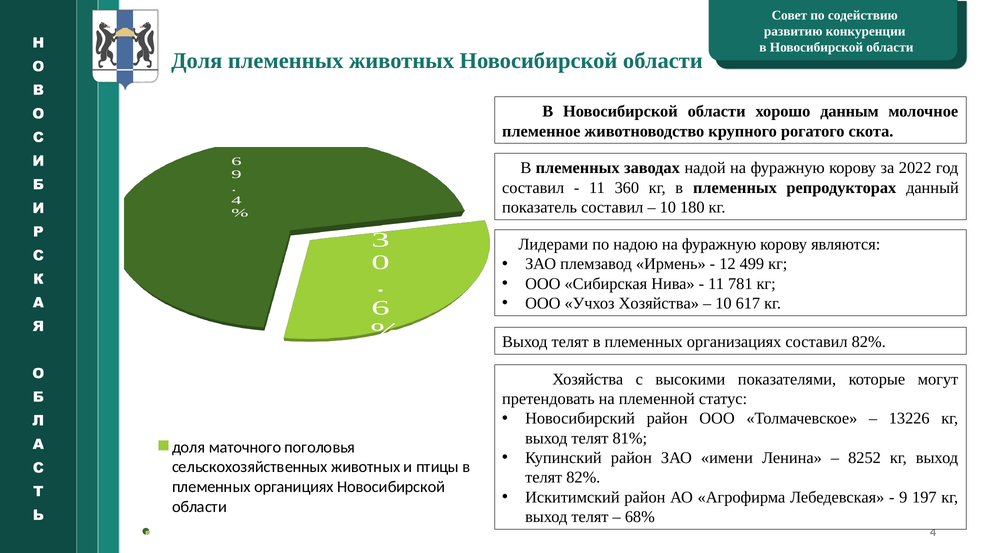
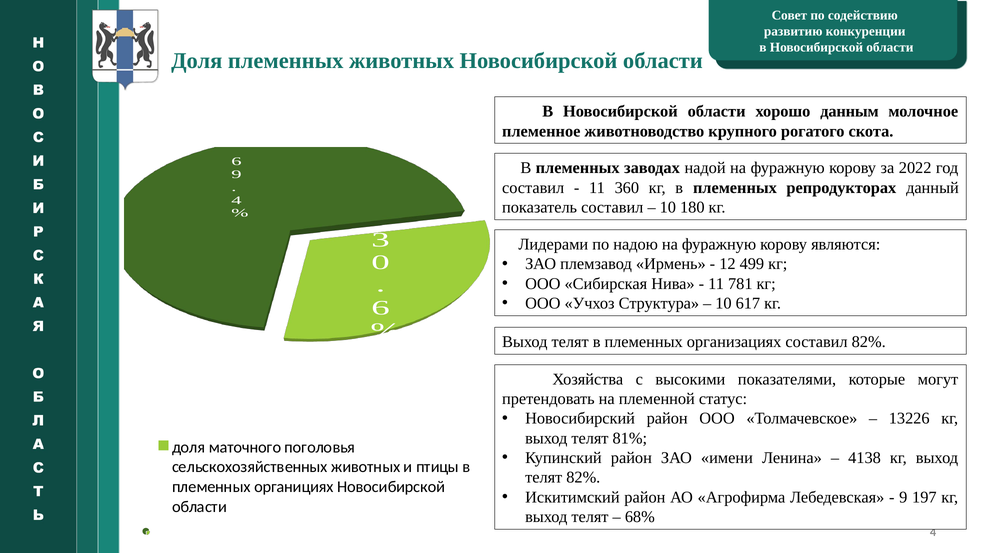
Учхоз Хозяйства: Хозяйства -> Структура (659, 303)
8252: 8252 -> 4138 (865, 458)
